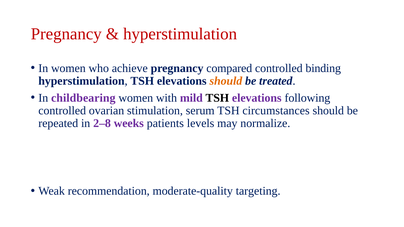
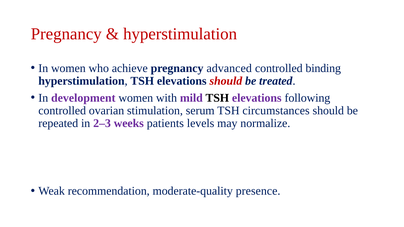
compared: compared -> advanced (229, 68)
should colour: orange -> red (226, 81)
childbearing: childbearing -> development (83, 98)
2–8: 2–8 -> 2–3 (102, 123)
targeting: targeting -> presence (258, 191)
